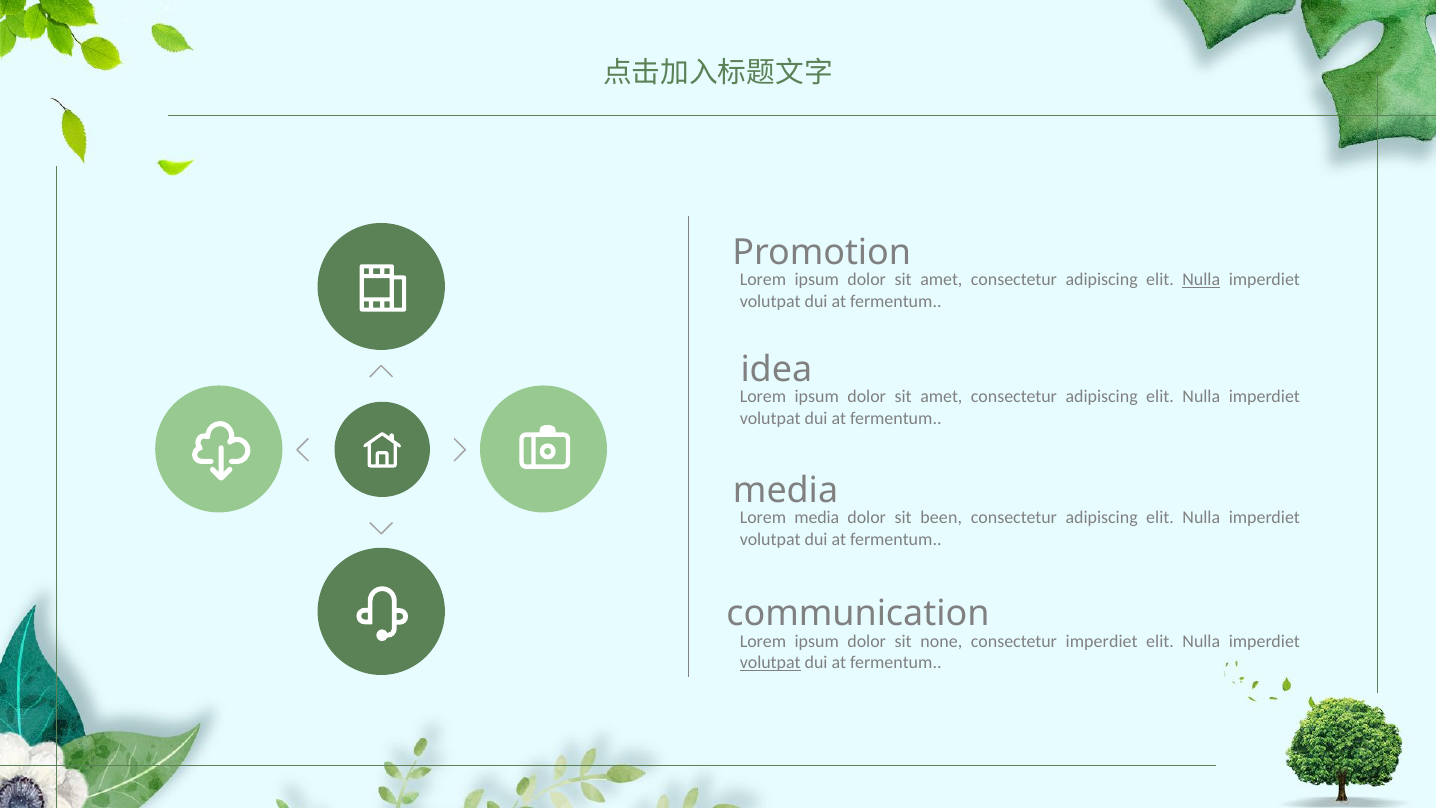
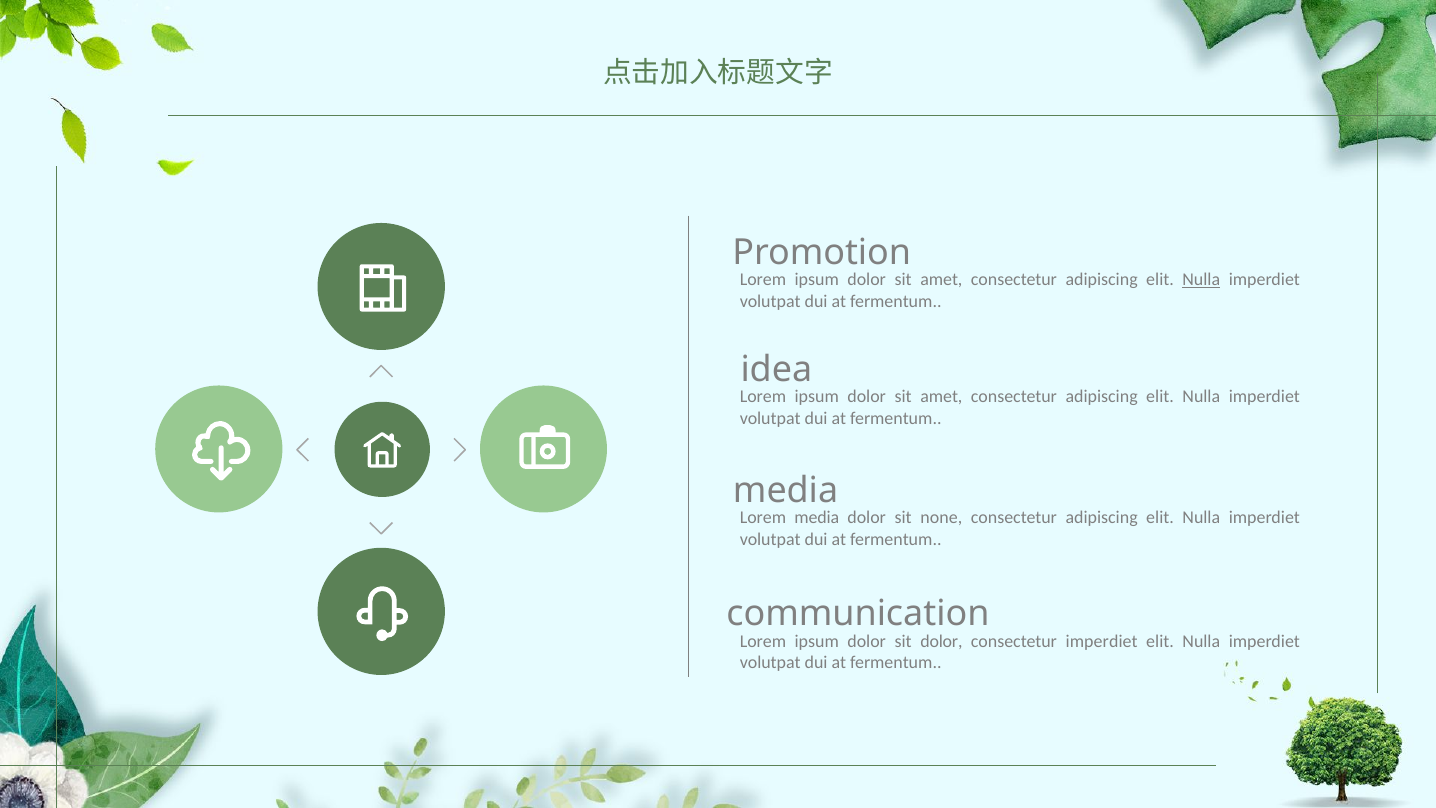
been: been -> none (941, 518)
sit none: none -> dolor (941, 641)
volutpat underline: present -> none (770, 663)
